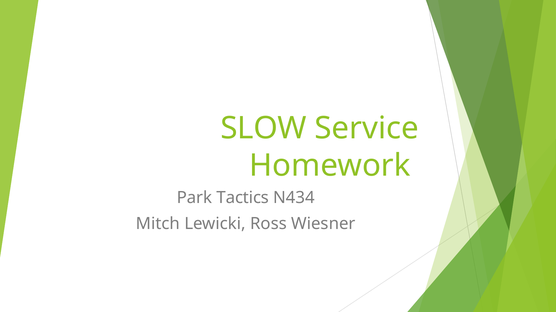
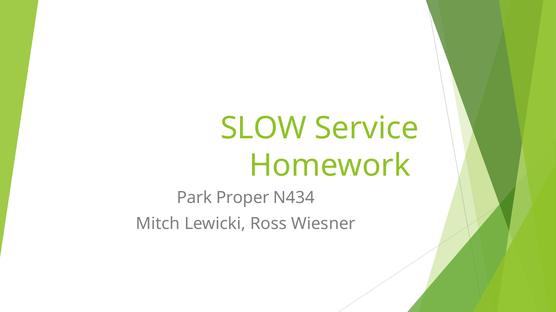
Tactics: Tactics -> Proper (243, 198)
